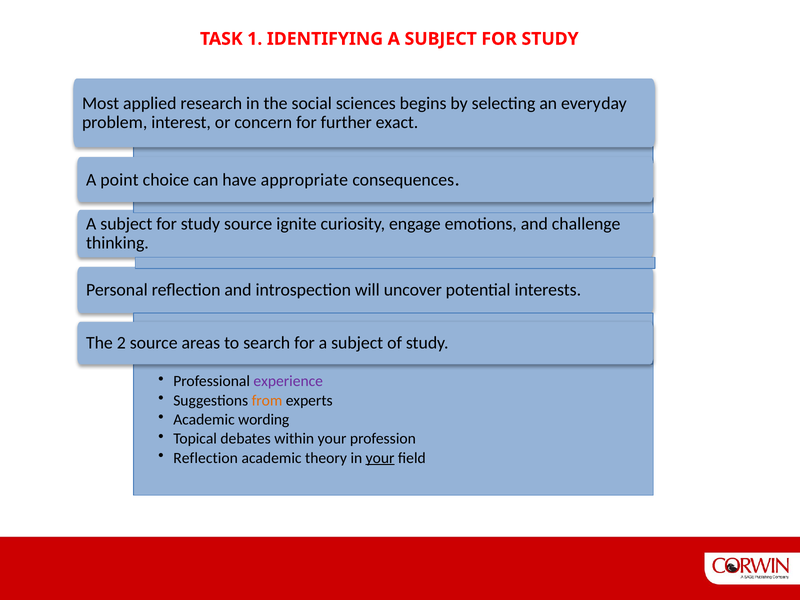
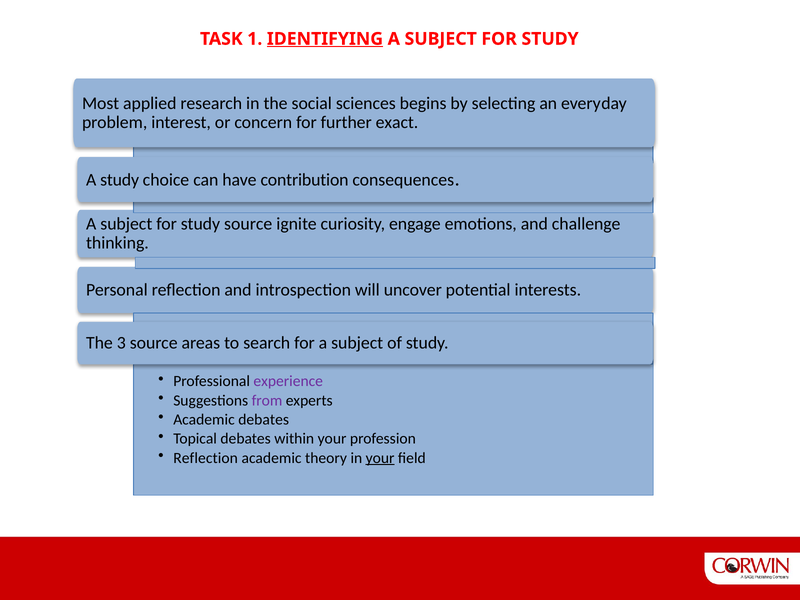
IDENTIFYING underline: none -> present (325, 39)
A point: point -> study (120, 180)
appropriate: appropriate -> contribution (305, 180)
2: 2 -> 3 (121, 343)
from colour: orange -> purple (267, 401)
Academic wording: wording -> debates (264, 420)
